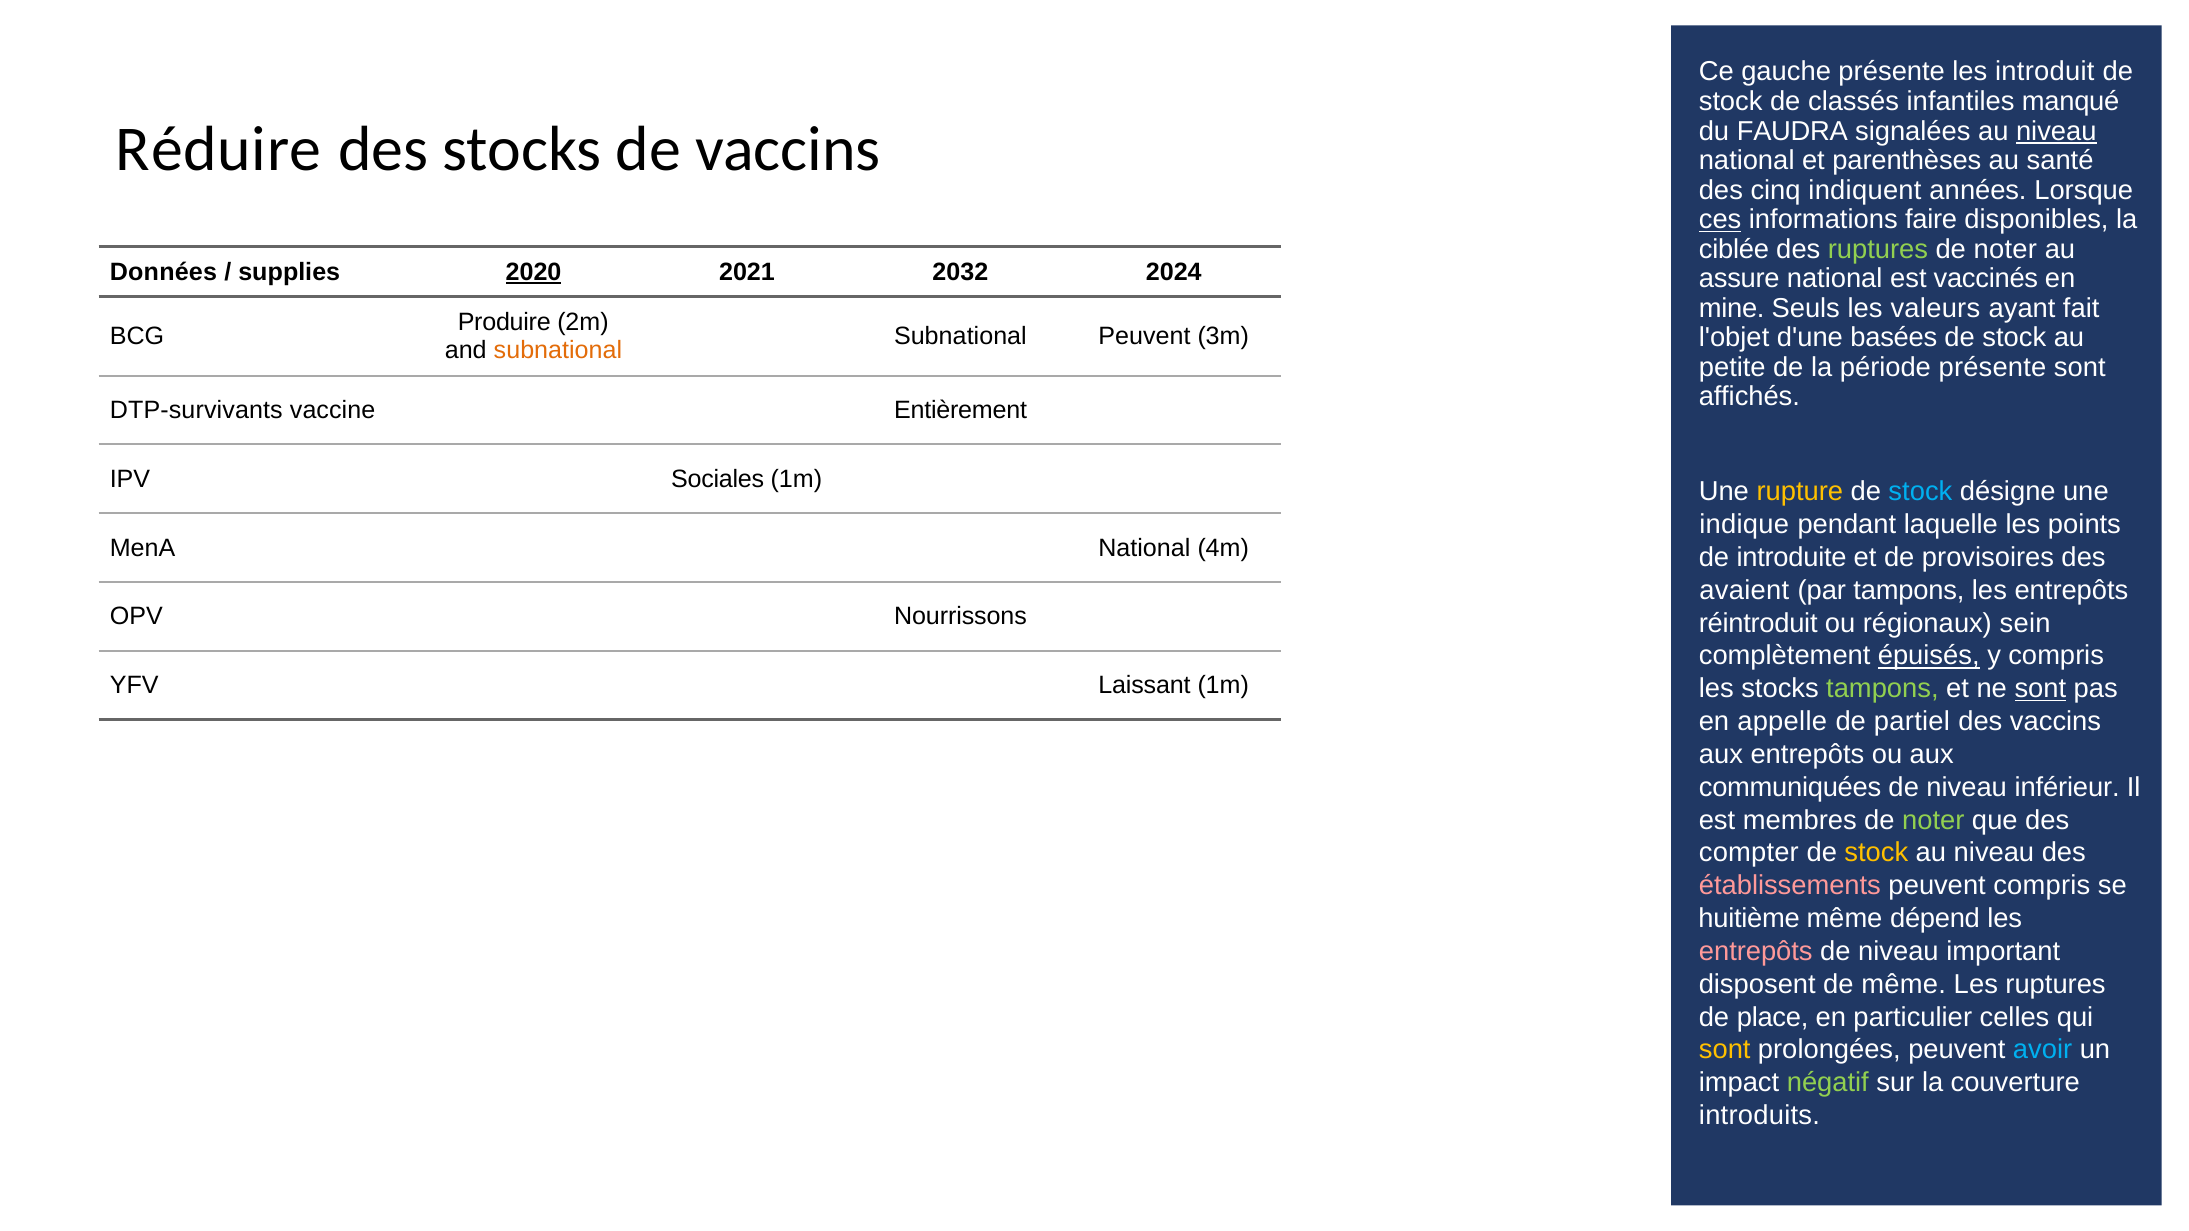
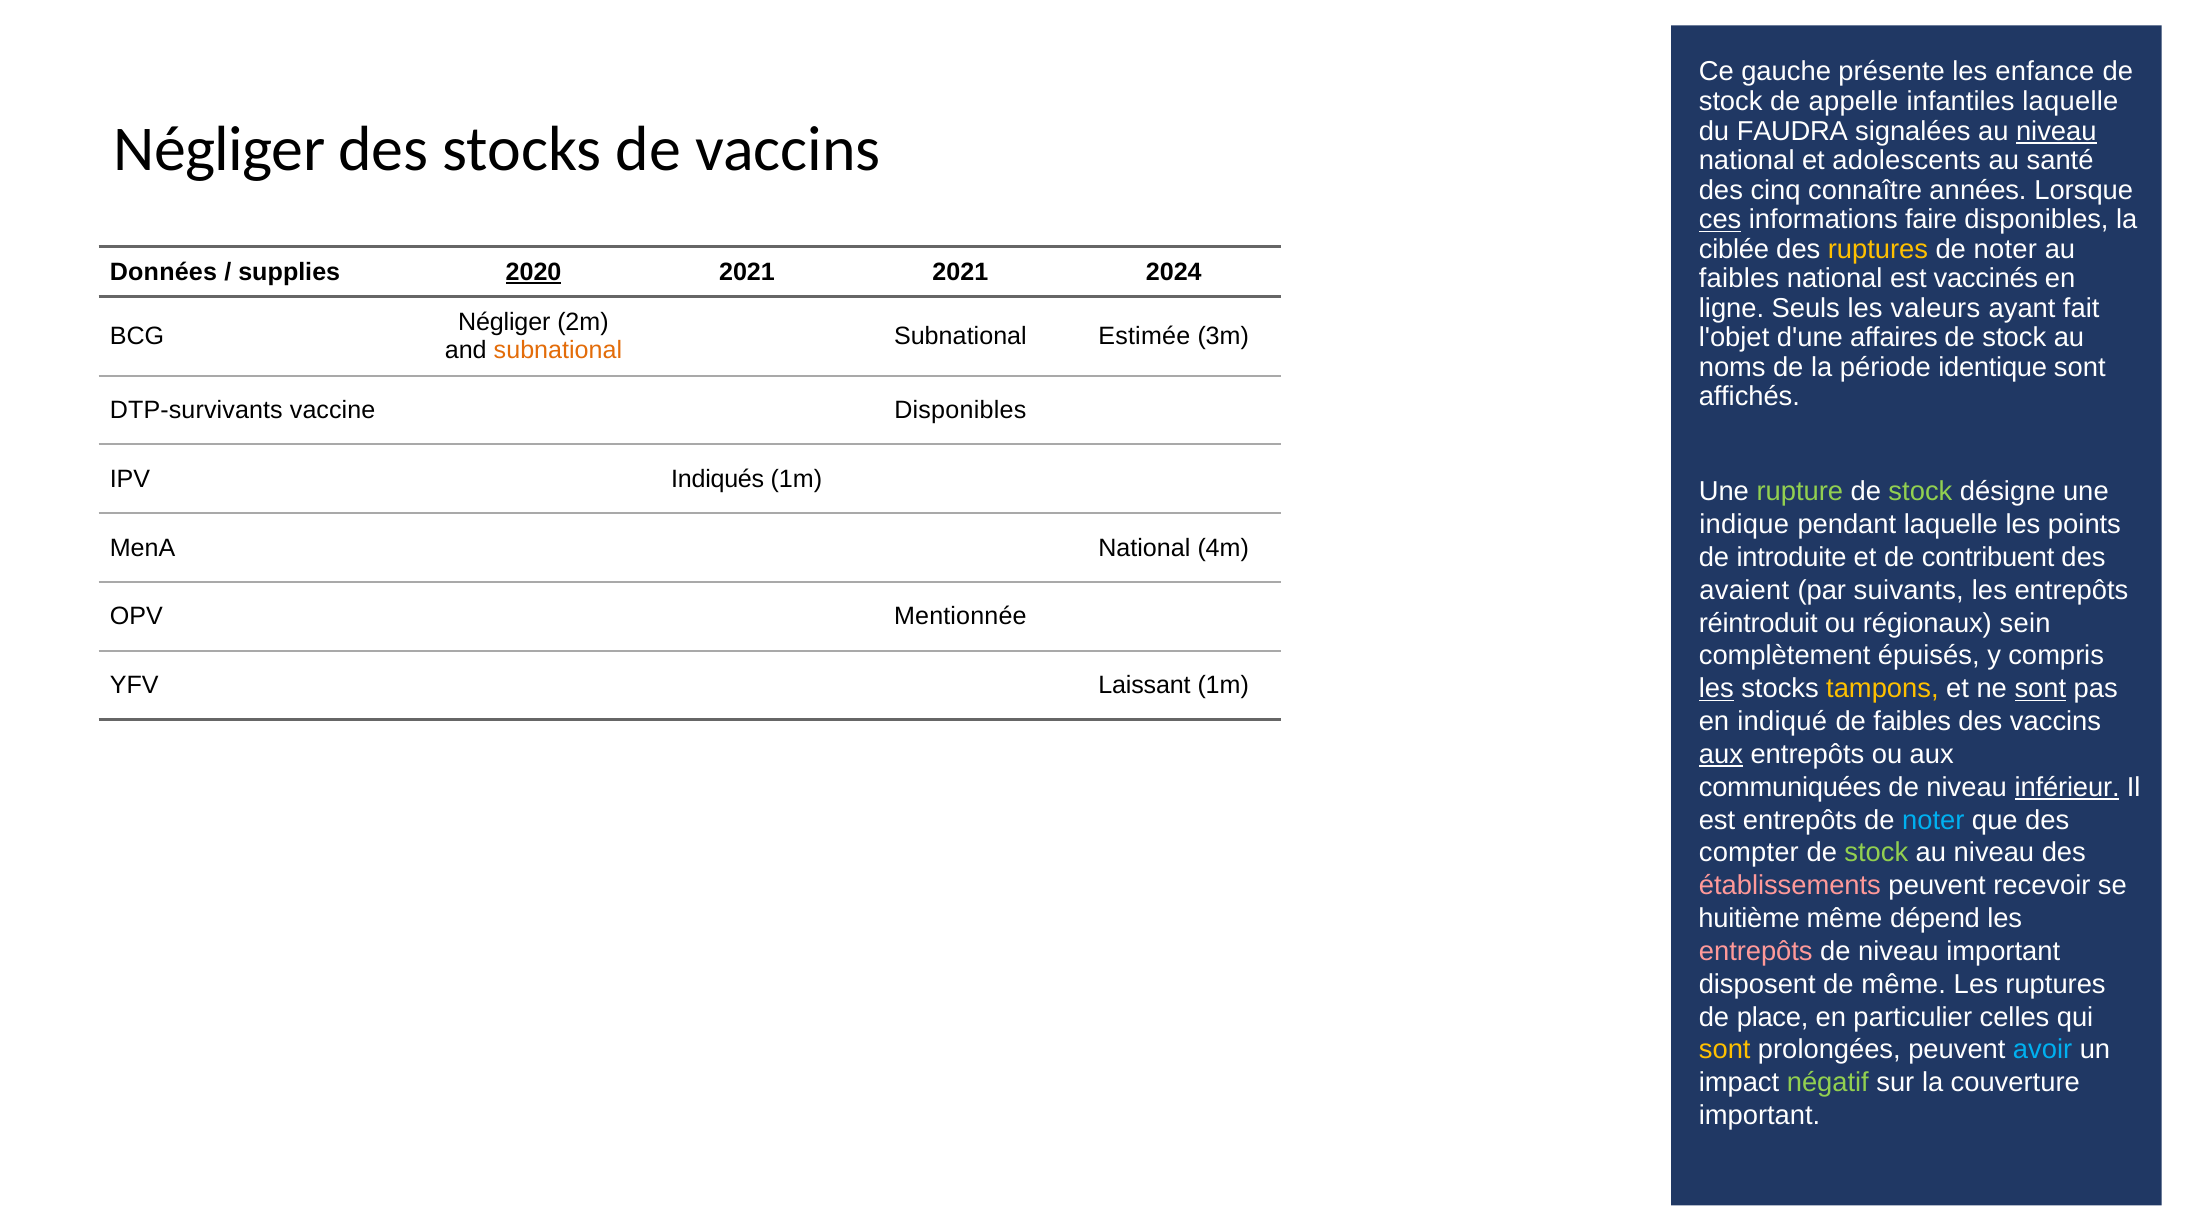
introduit: introduit -> enfance (2045, 72)
classés: classés -> appelle (1853, 102)
infantiles manqué: manqué -> laquelle (2070, 102)
Réduire: Réduire -> Négliger (219, 149)
parenthèses: parenthèses -> adolescents (1907, 161)
indiquent: indiquent -> connaître (1865, 190)
ruptures colour: light green -> yellow (1878, 249)
2021 2032: 2032 -> 2021 (960, 272)
assure: assure -> faibles (1739, 279)
mine: mine -> ligne (1732, 308)
Produire: Produire -> Négliger (504, 323)
Subnational Peuvent: Peuvent -> Estimée (1144, 337)
basées: basées -> affaires (1894, 338)
petite: petite -> noms (1732, 367)
période présente: présente -> identique (1993, 367)
vaccine Entièrement: Entièrement -> Disponibles (960, 410)
Sociales: Sociales -> Indiqués (718, 479)
rupture colour: yellow -> light green (1800, 492)
stock colour: light blue -> light green (1920, 492)
provisoires: provisoires -> contribuent (1988, 558)
par tampons: tampons -> suivants (1909, 590)
Nourrissons: Nourrissons -> Mentionnée (960, 617)
épuisés underline: present -> none (1929, 656)
les underline: none -> present (1716, 689)
tampons colour: light green -> yellow (1882, 689)
appelle: appelle -> indiqué (1782, 722)
de partiel: partiel -> faibles (1912, 722)
aux underline: none -> present (1721, 755)
inférieur underline: none -> present (2067, 787)
est membres: membres -> entrepôts (1800, 820)
noter colour: light green -> light blue (1933, 820)
stock colour: yellow -> light green (1876, 853)
peuvent compris: compris -> recevoir (2042, 886)
introduits: introduits -> important (1760, 1116)
